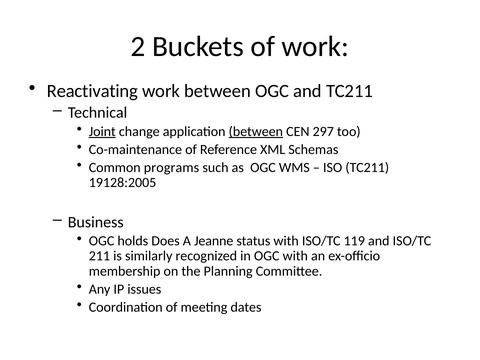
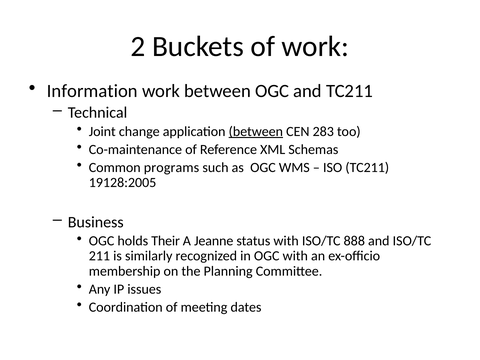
Reactivating: Reactivating -> Information (92, 91)
Joint underline: present -> none (102, 131)
297: 297 -> 283 (323, 131)
Does: Does -> Their (166, 241)
119: 119 -> 888 (354, 241)
